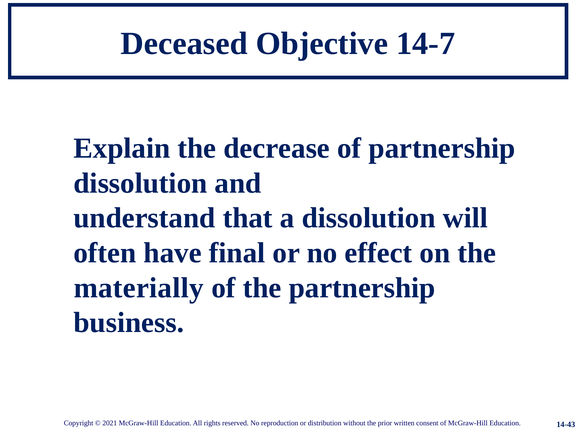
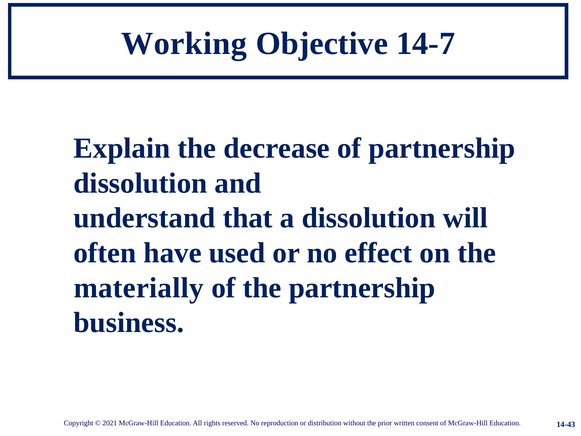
Deceased: Deceased -> Working (184, 43)
final: final -> used (237, 253)
